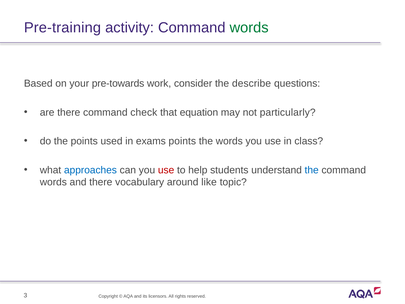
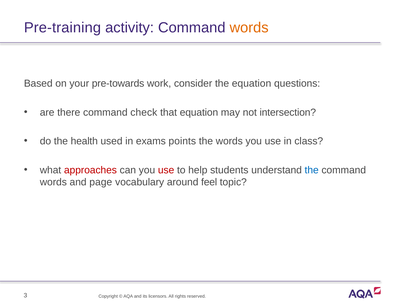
words colour: green -> orange (249, 28)
the describe: describe -> equation (252, 83)
particularly: particularly -> intersection (288, 112)
the points: points -> health (84, 141)
approaches colour: blue -> red (90, 170)
and there: there -> page (101, 182)
like: like -> feel (209, 182)
